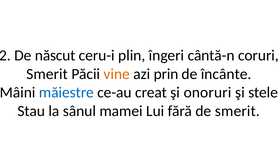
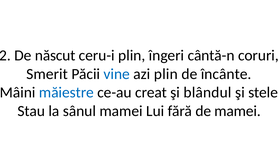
vine colour: orange -> blue (117, 74)
azi prin: prin -> plin (166, 74)
onoruri: onoruri -> blândul (207, 93)
de smerit: smerit -> mamei (238, 111)
